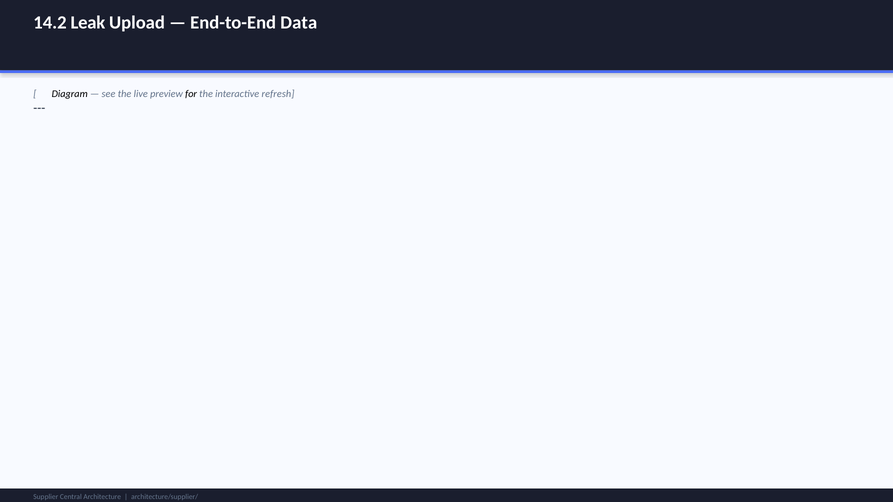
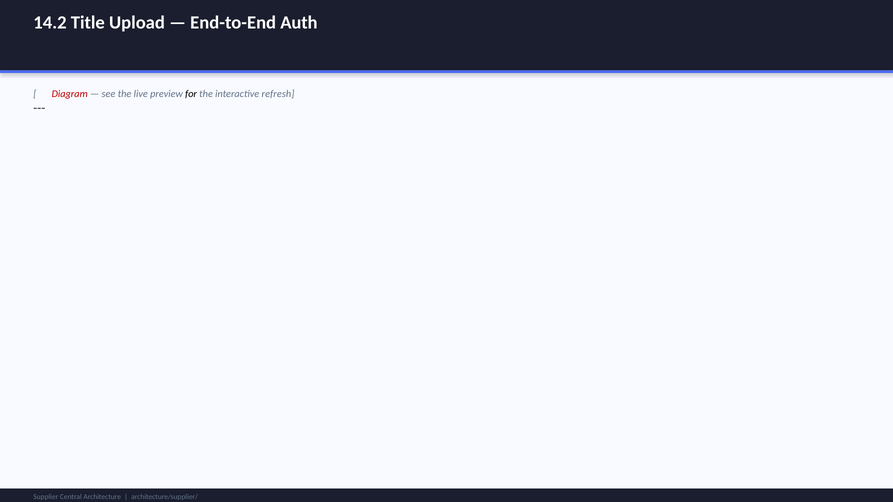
Leak: Leak -> Title (88, 22)
Data: Data -> Auth (299, 22)
Diagram colour: black -> red (70, 94)
